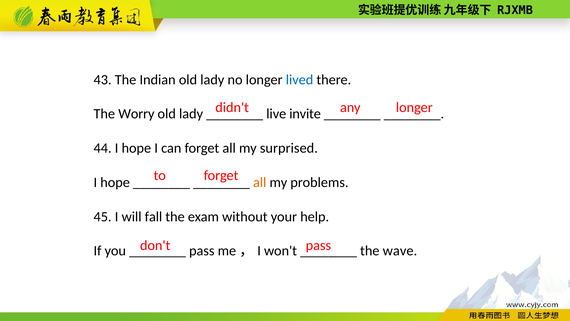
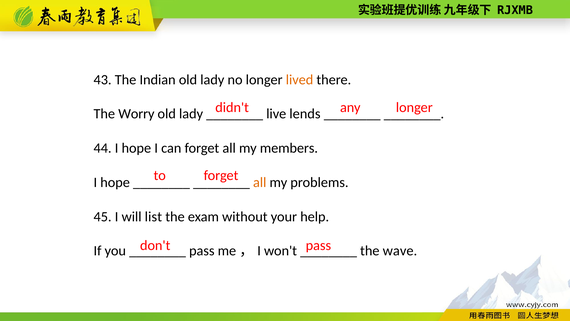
lived colour: blue -> orange (300, 80)
invite: invite -> lends (305, 114)
surprised: surprised -> members (289, 148)
fall: fall -> list (153, 216)
